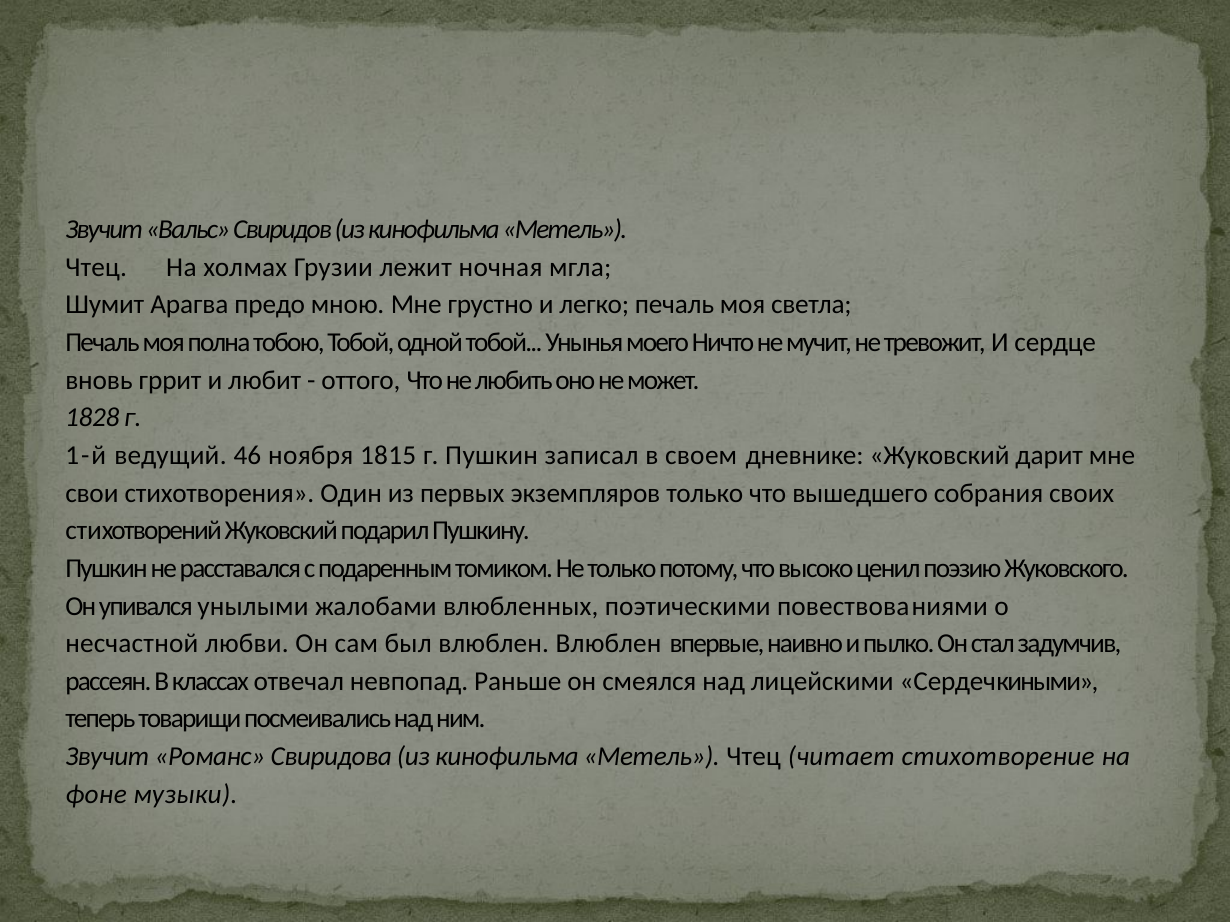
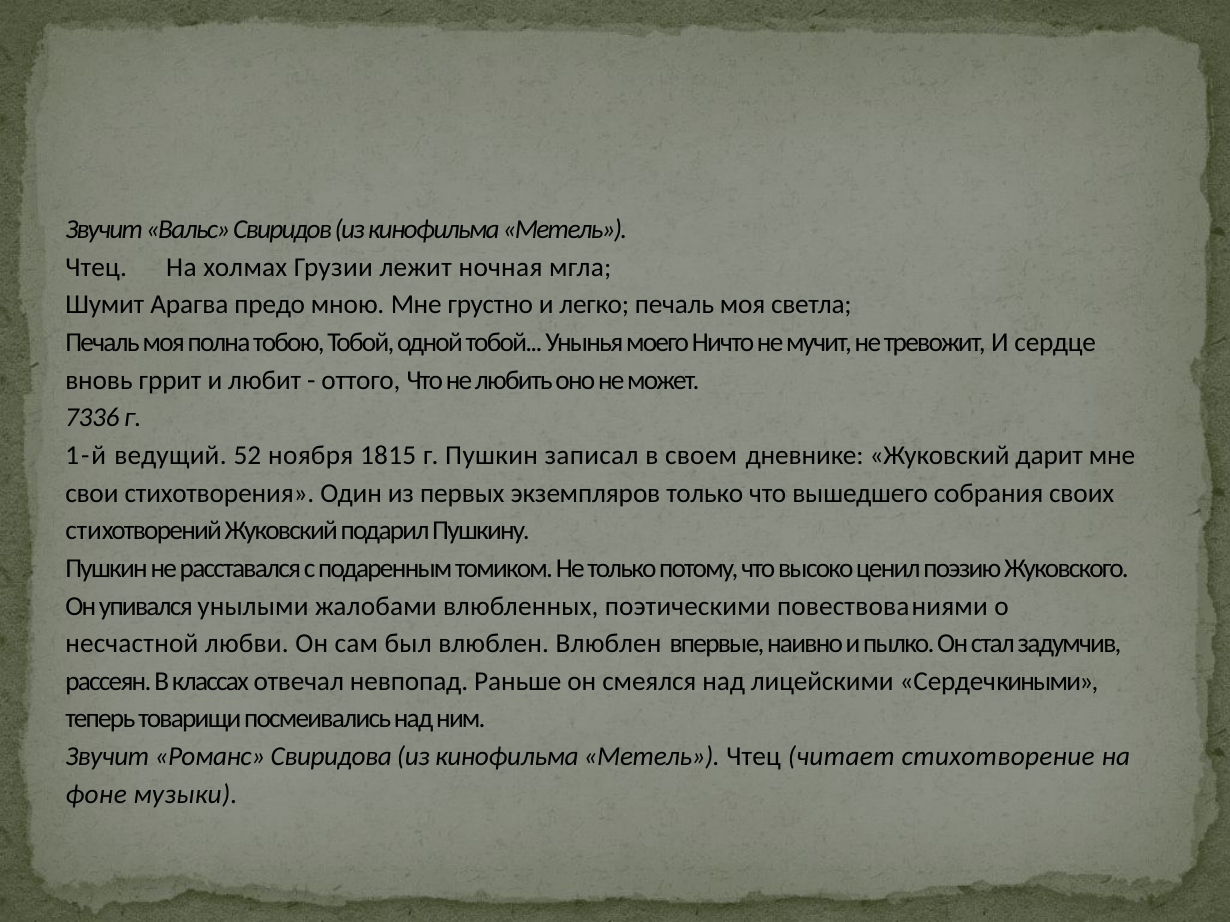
1828: 1828 -> 7336 (92, 418)
46: 46 -> 52 (247, 456)
